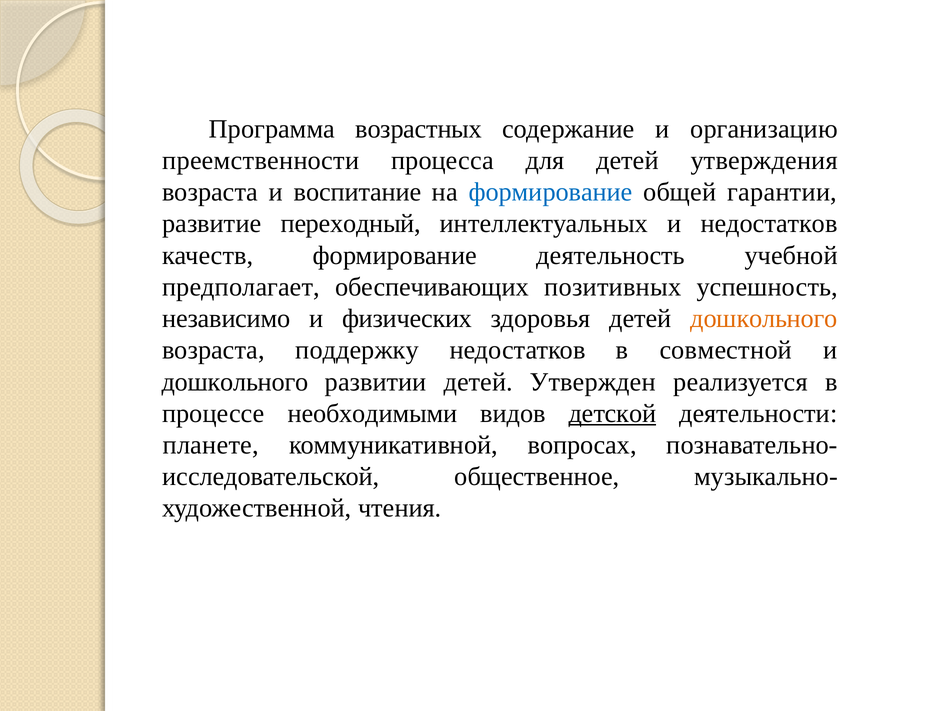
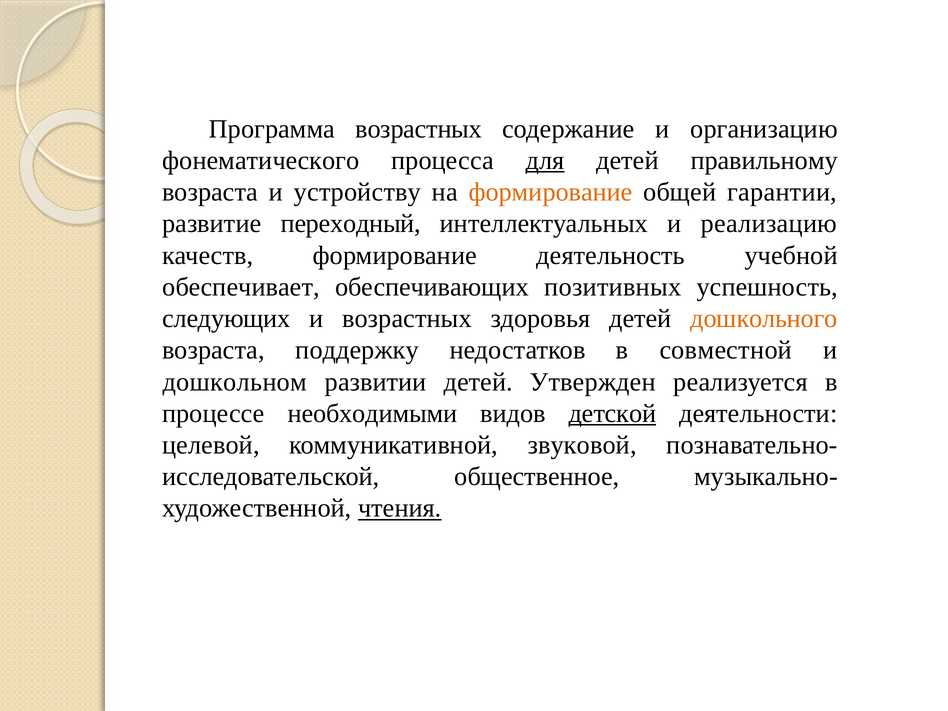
преемственности: преемственности -> фонематического (261, 161)
для underline: none -> present (545, 161)
утверждения: утверждения -> правильному (764, 161)
воспитание: воспитание -> устройству (357, 192)
формирование colour: blue -> orange (551, 192)
и недостатков: недостатков -> реализацию (769, 224)
предполагает: предполагает -> обеспечивает (241, 287)
независимо: независимо -> следующих (226, 319)
и физических: физических -> возрастных (407, 319)
дошкольного: дошкольного -> дошкольном (235, 382)
планете: планете -> целевой (211, 445)
вопросах: вопросах -> звуковой (582, 445)
чтения underline: none -> present (400, 508)
